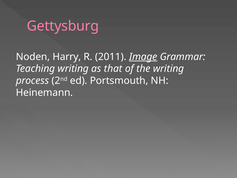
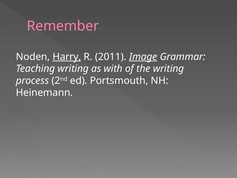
Gettysburg: Gettysburg -> Remember (63, 26)
Harry underline: none -> present (67, 57)
that: that -> with (113, 69)
